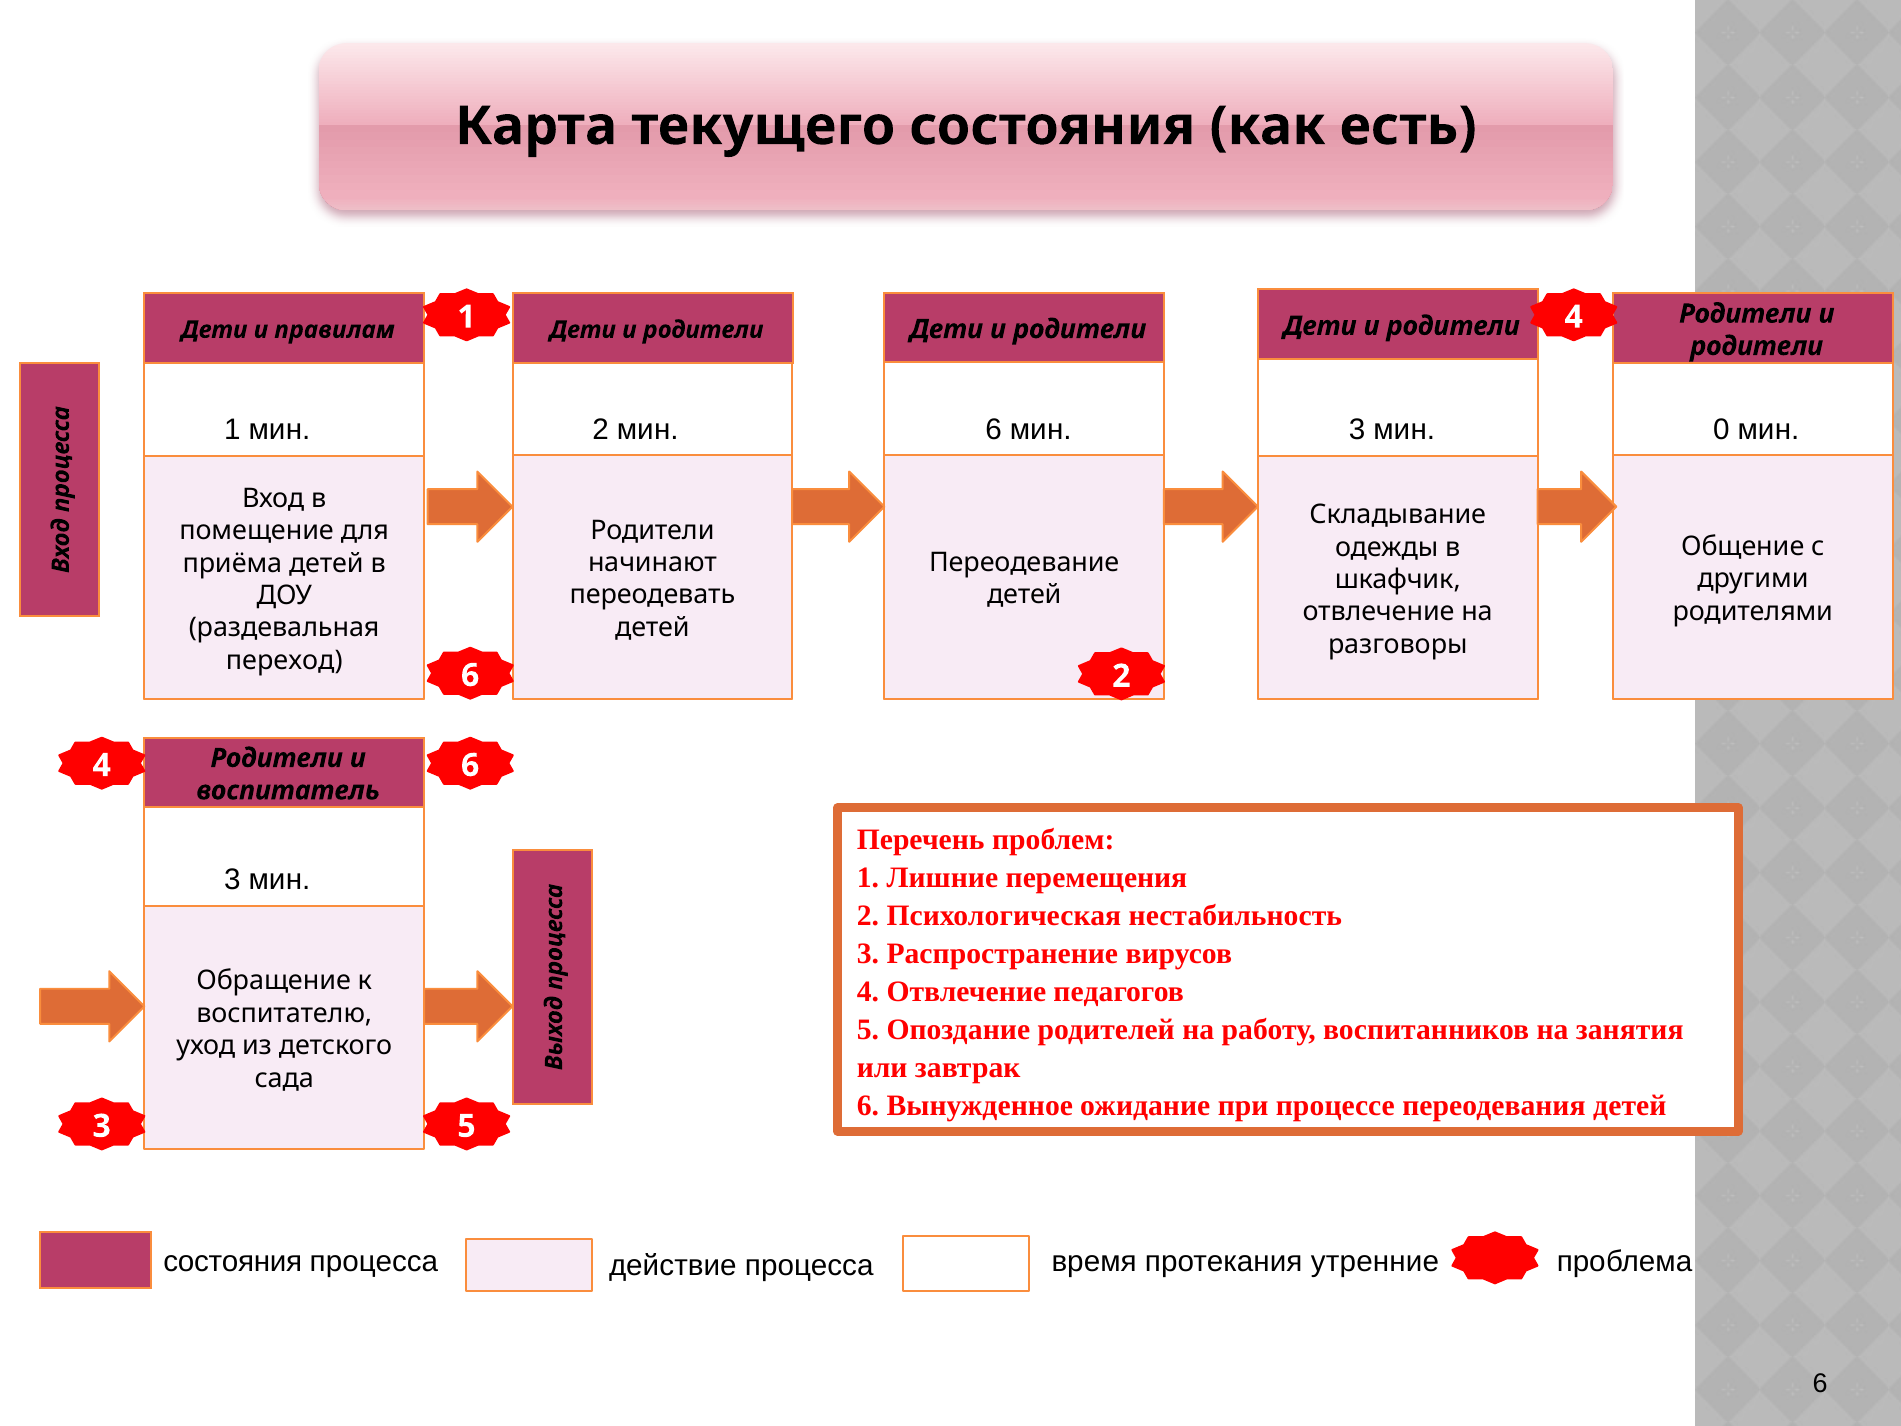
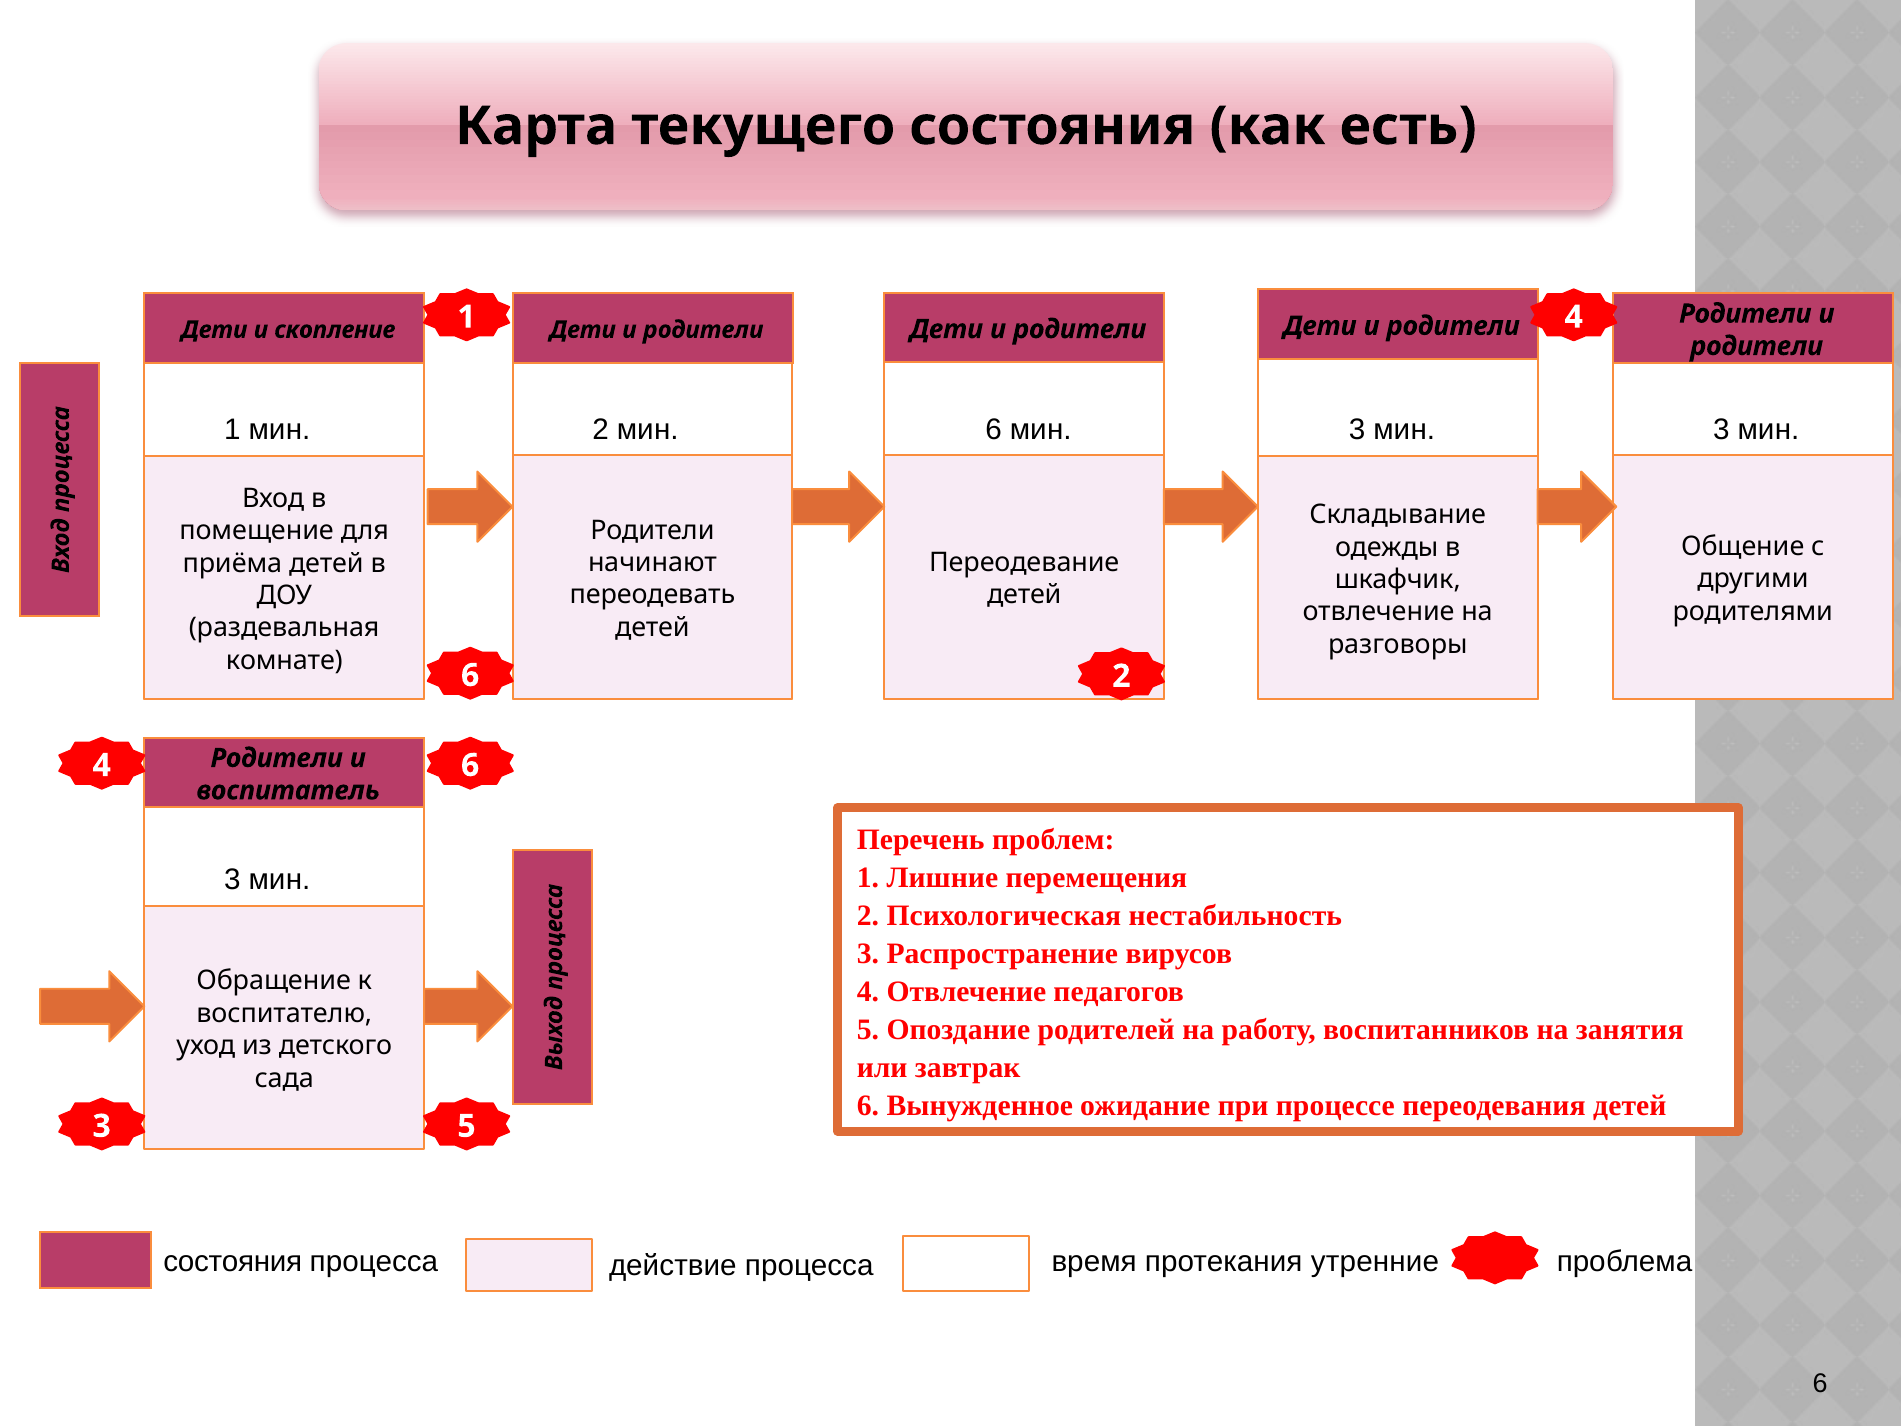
правилам: правилам -> скопление (335, 330)
0: 0 -> 3 (1721, 429)
переход: переход -> комнате (284, 660)
